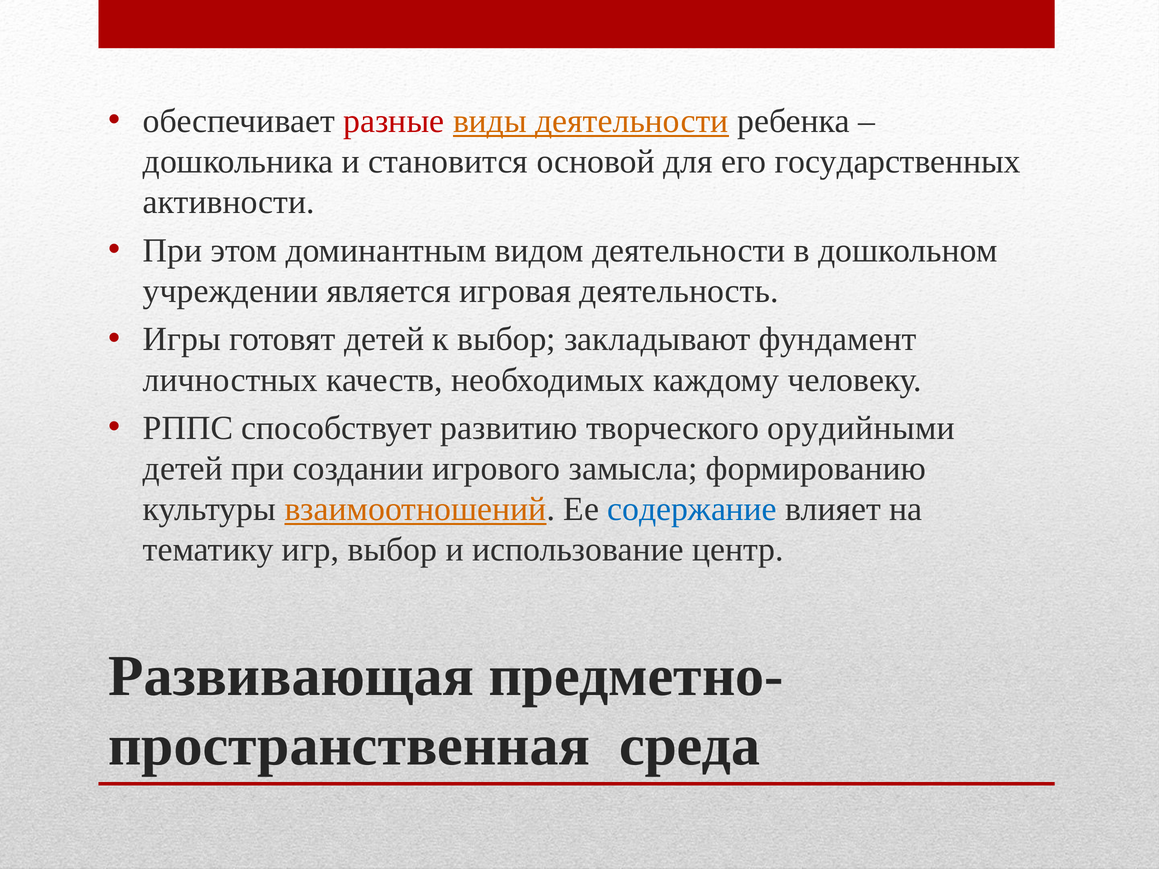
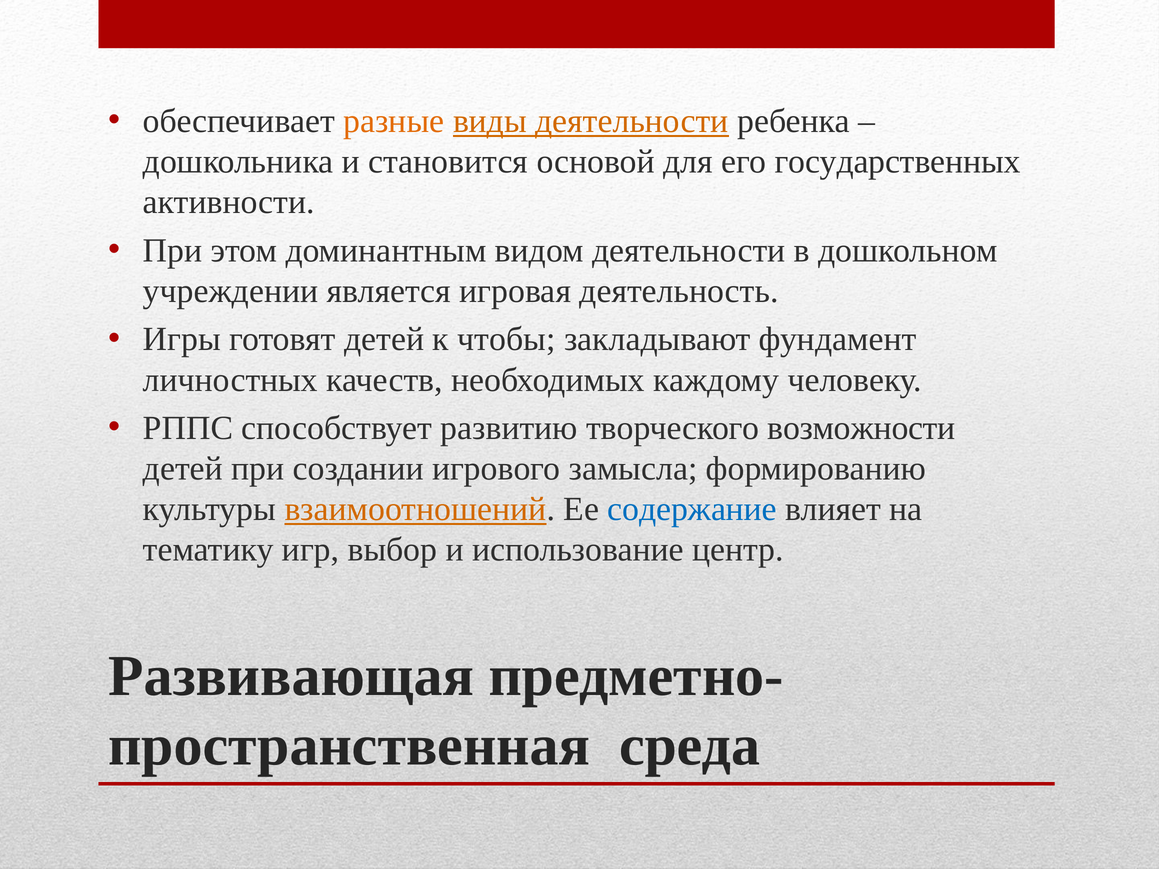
разные colour: red -> orange (394, 121)
к выбор: выбор -> чтобы (506, 339)
орудийными: орудийными -> возможности (861, 428)
